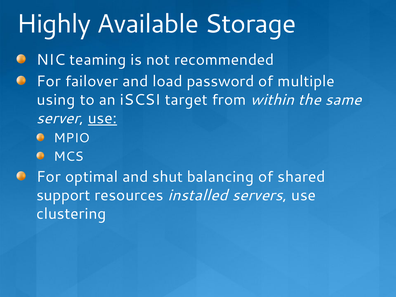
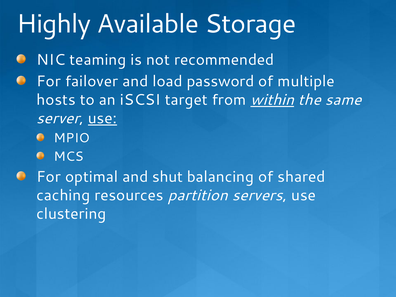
using: using -> hosts (56, 100)
within underline: none -> present (272, 100)
support: support -> caching (63, 195)
installed: installed -> partition (198, 195)
